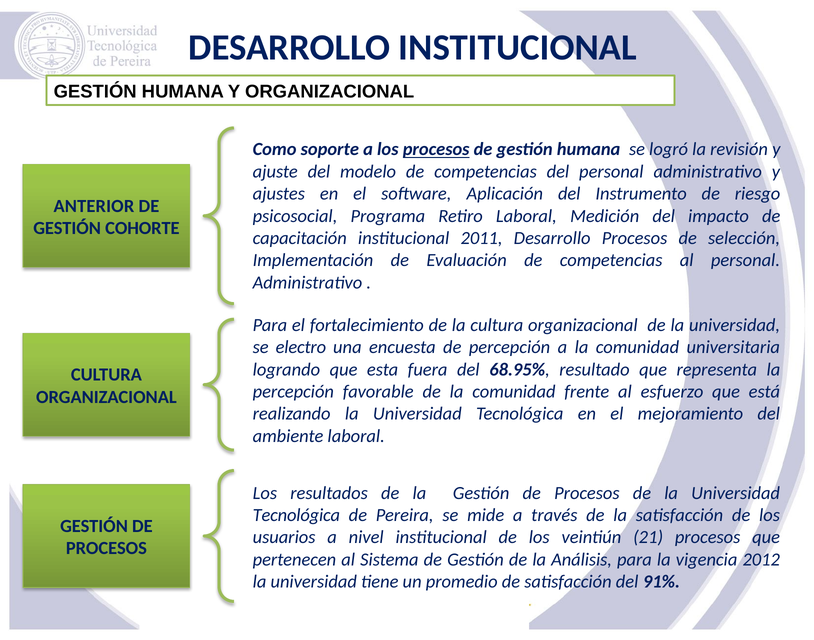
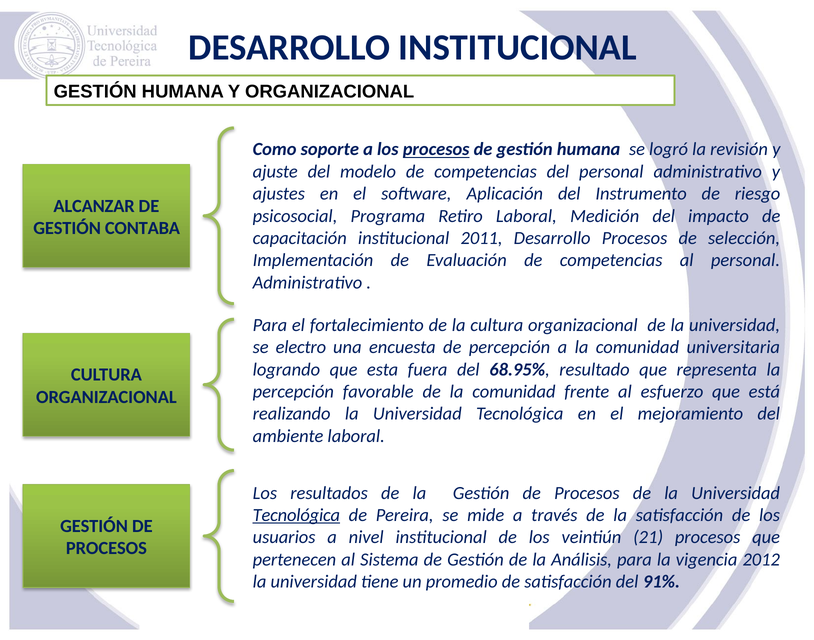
ANTERIOR: ANTERIOR -> ALCANZAR (94, 206)
COHORTE: COHORTE -> CONTABA (142, 228)
Tecnológica underline: none -> present (296, 515)
